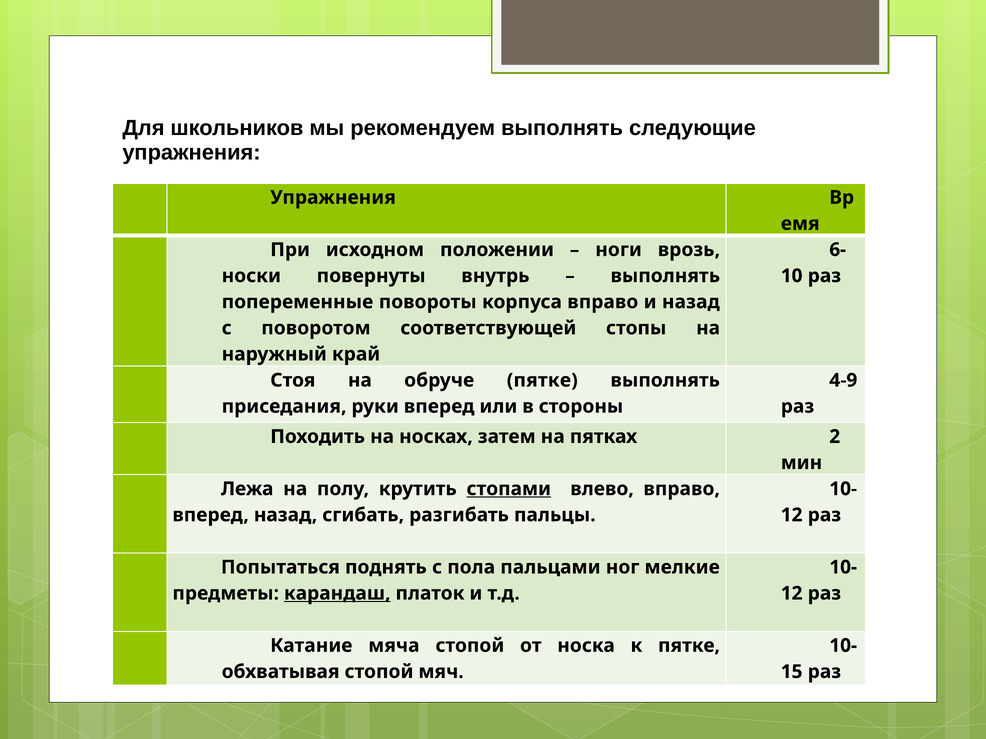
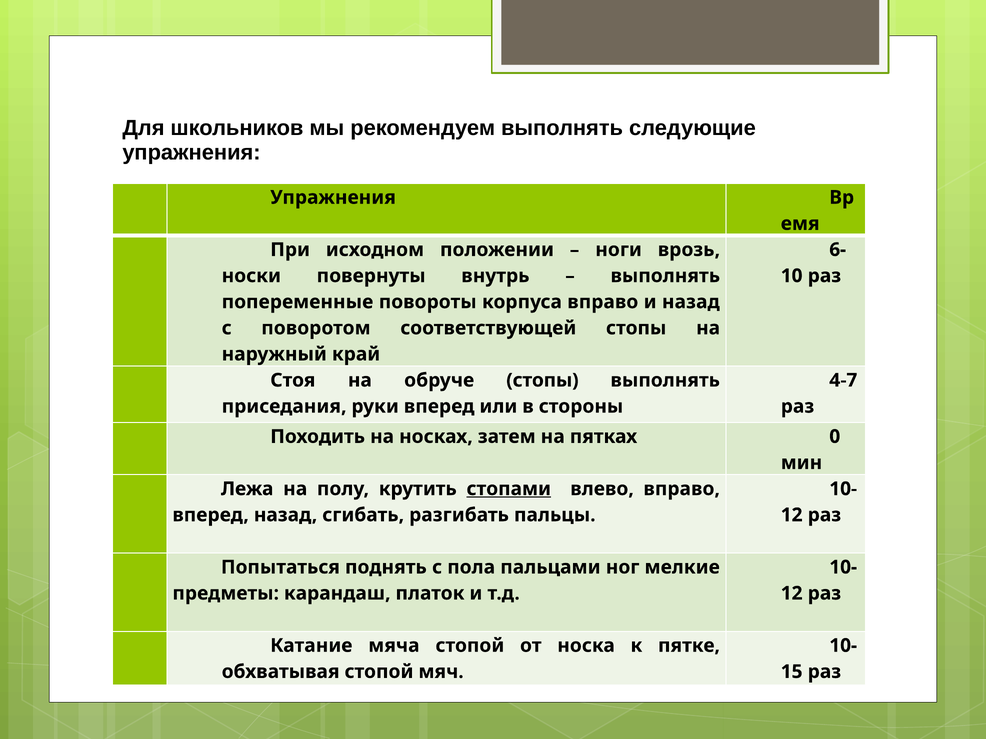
обруче пятке: пятке -> стопы (542, 381)
4-9: 4-9 -> 4-7 (843, 381)
пятках 2: 2 -> 0 (835, 437)
карандаш underline: present -> none (337, 594)
